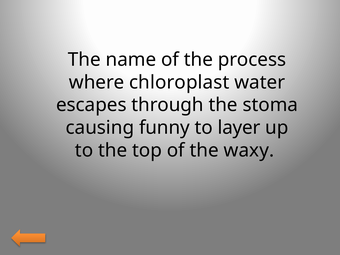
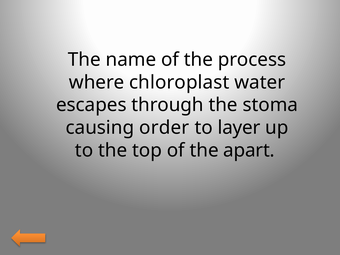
funny: funny -> order (164, 128)
waxy: waxy -> apart (249, 150)
